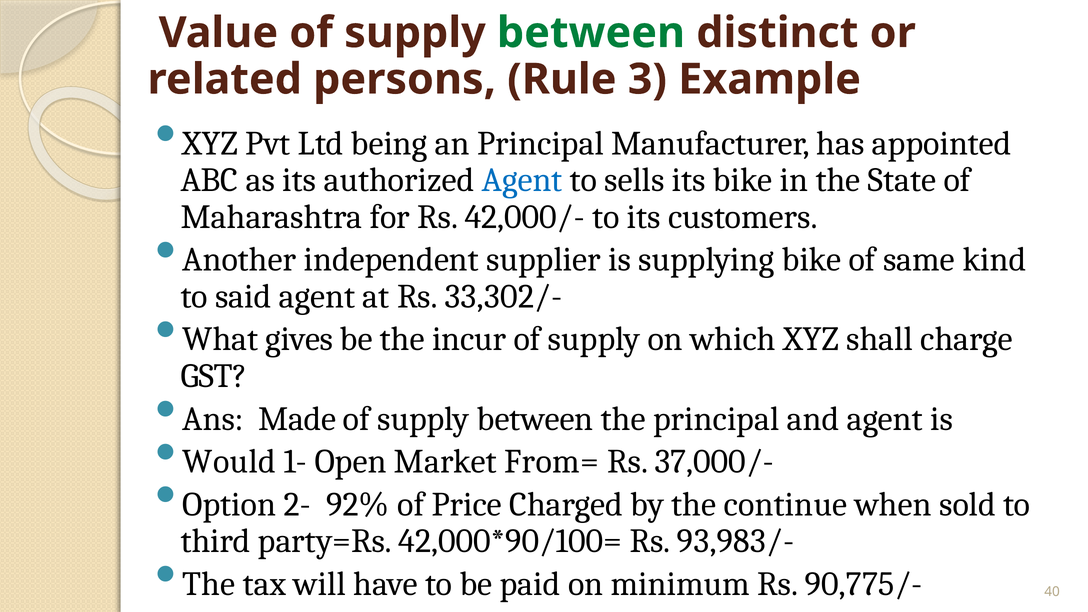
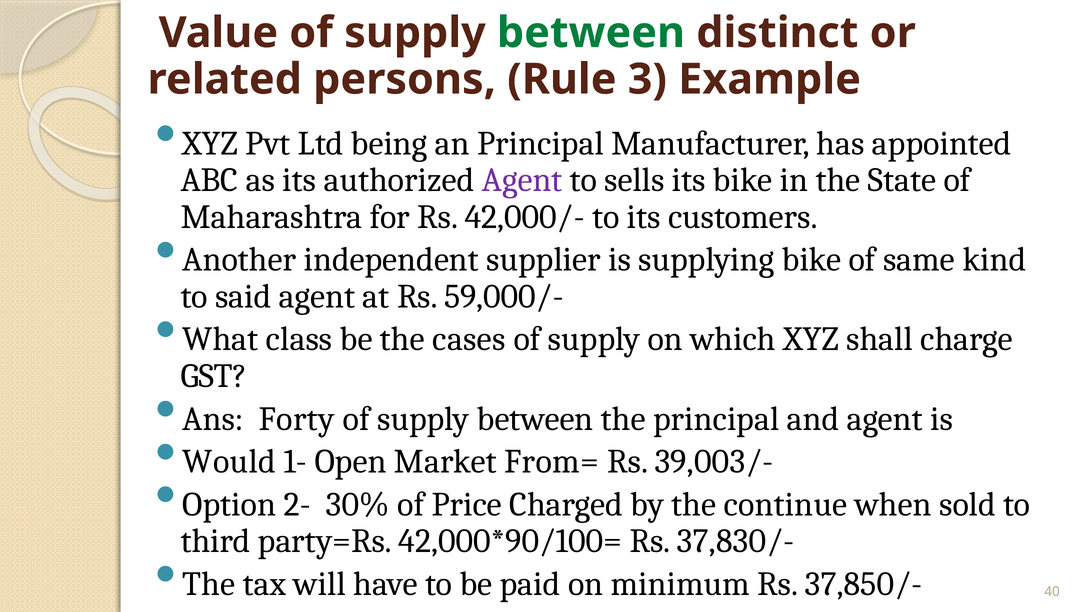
Agent colour: blue -> purple (522, 180)
33,302/-: 33,302/- -> 59,000/- (504, 296)
gives: gives -> class (299, 339)
incur: incur -> cases (469, 339)
Made: Made -> Forty (297, 419)
37,000/-: 37,000/- -> 39,003/- (714, 462)
92%: 92% -> 30% (358, 504)
93,983/-: 93,983/- -> 37,830/- (736, 541)
90,775/-: 90,775/- -> 37,850/- (864, 584)
